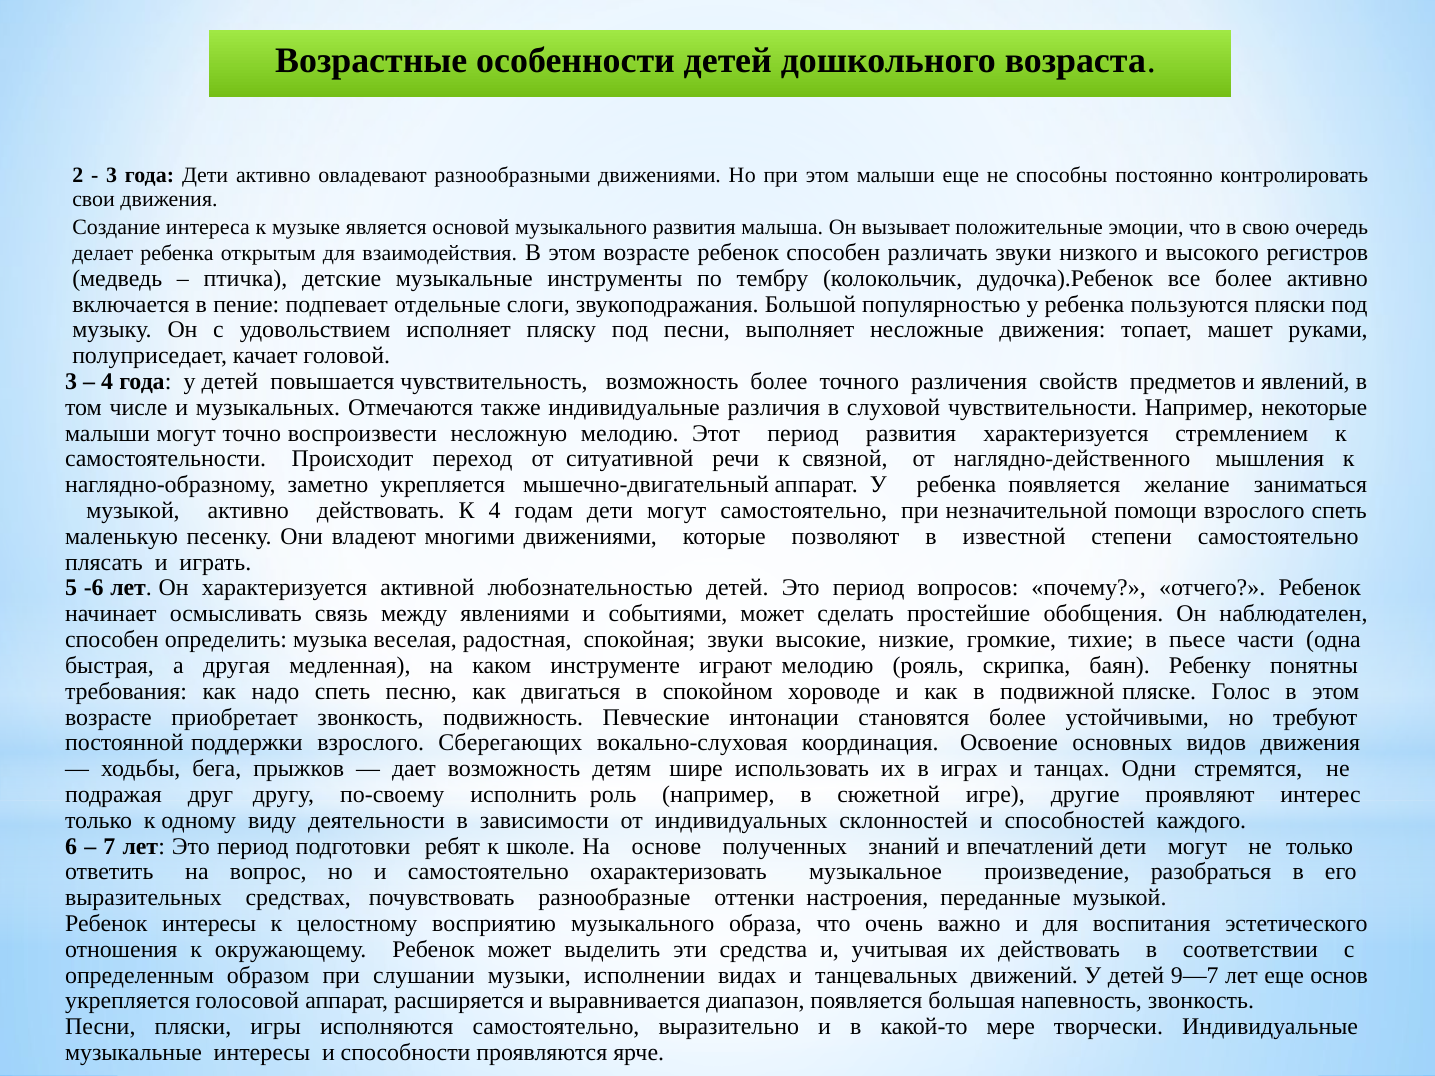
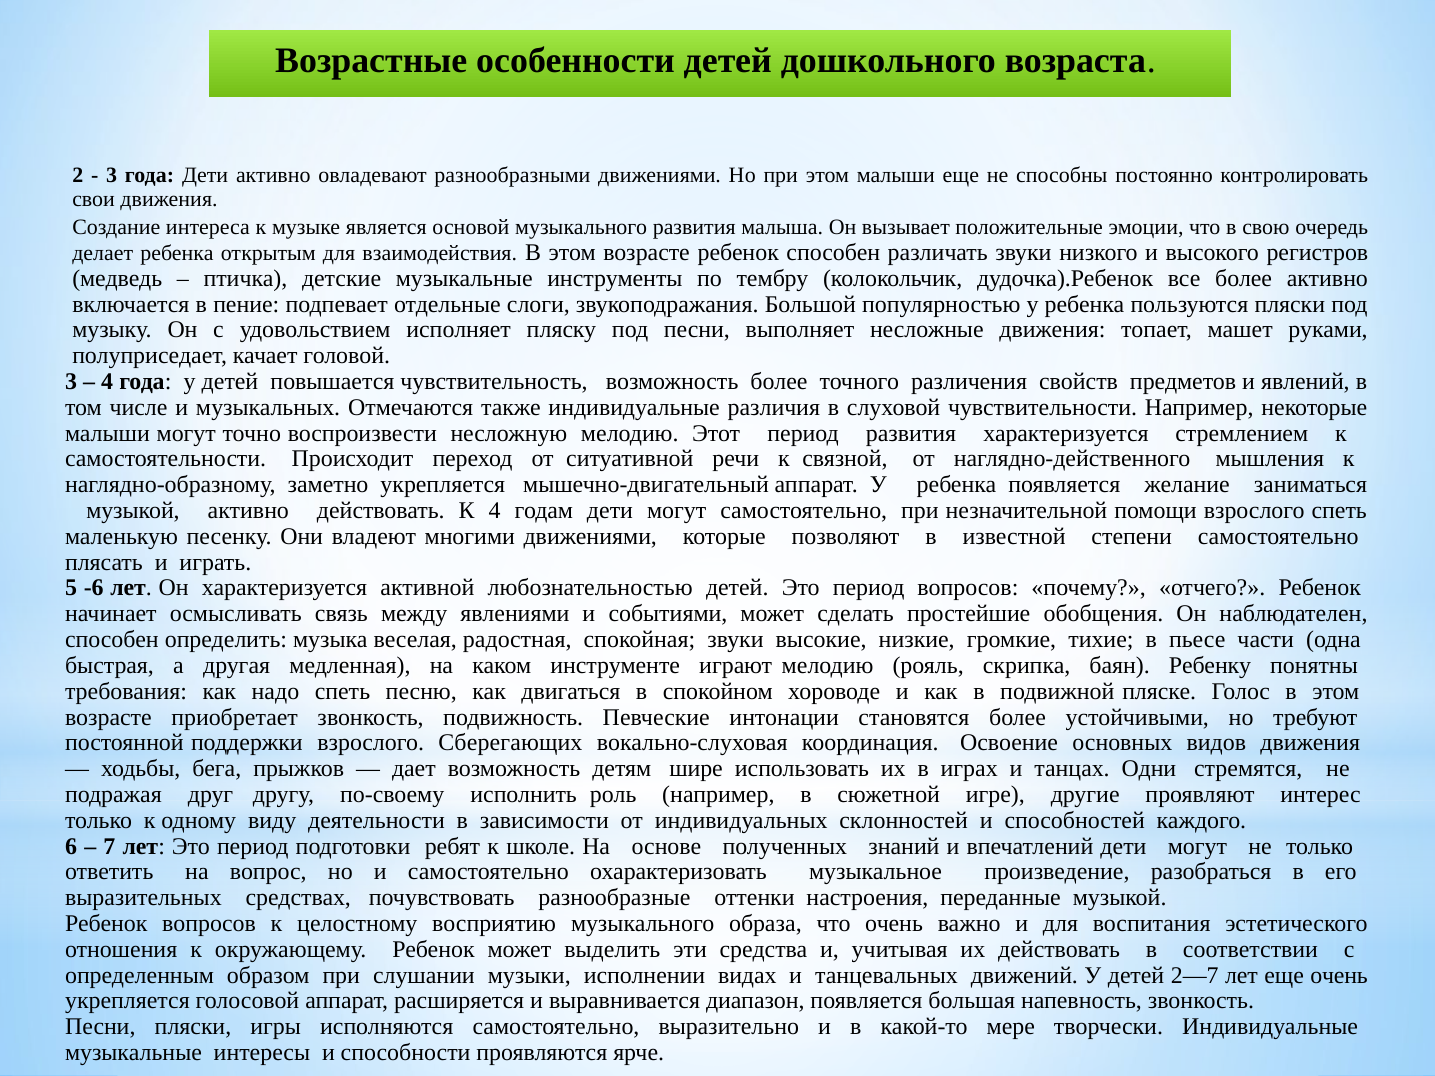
Ребенок интересы: интересы -> вопросов (209, 924)
9—7: 9—7 -> 2—7 (1195, 975)
еще основ: основ -> очень (1339, 975)
